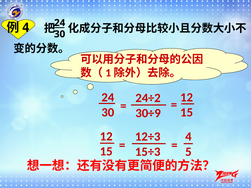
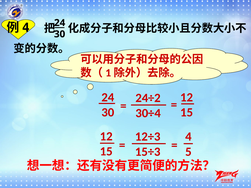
30÷9: 30÷9 -> 30÷4 (148, 113)
